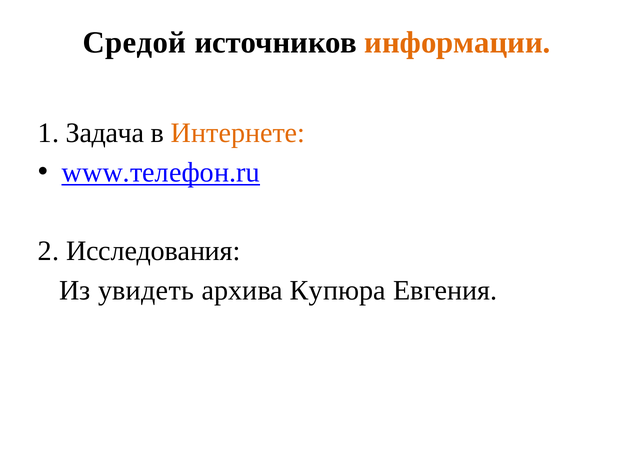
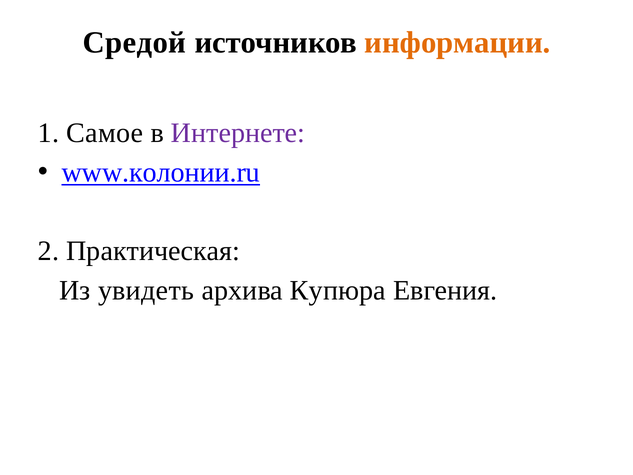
Задача: Задача -> Самое (105, 133)
Интернете colour: orange -> purple (238, 133)
www.телефон.ru: www.телефон.ru -> www.колонии.ru (161, 172)
Исследования: Исследования -> Практическая (153, 251)
